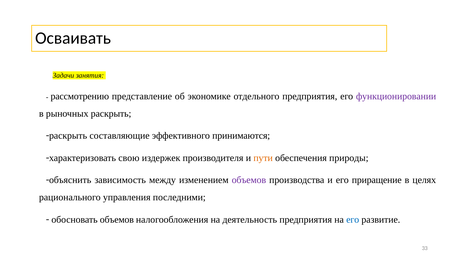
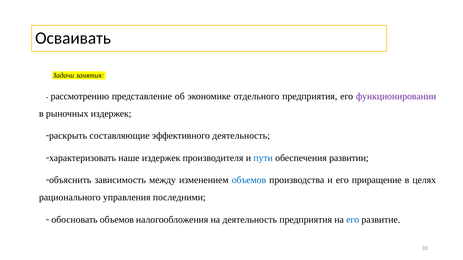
рыночных раскрыть: раскрыть -> издержек (111, 114)
эффективного принимаются: принимаются -> деятельность (241, 136)
свою: свою -> наше (129, 158)
пути colour: orange -> blue (263, 158)
природы: природы -> развитии (349, 158)
объемов colour: purple -> blue (249, 180)
